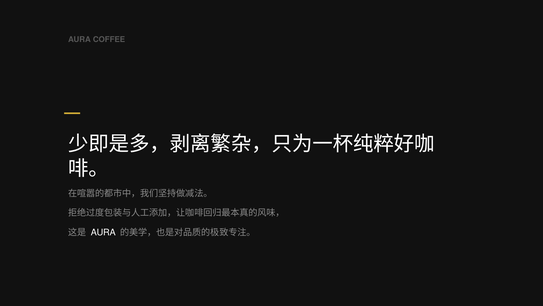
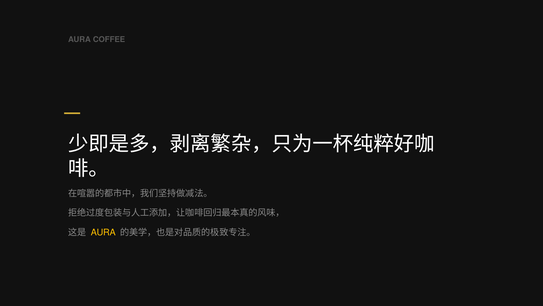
AURA colour: white -> yellow (103, 232)
